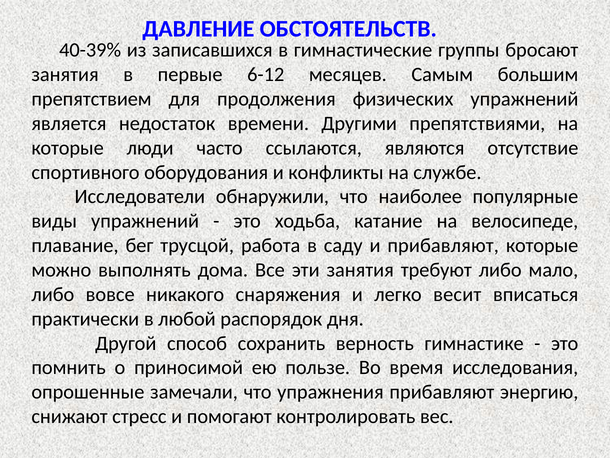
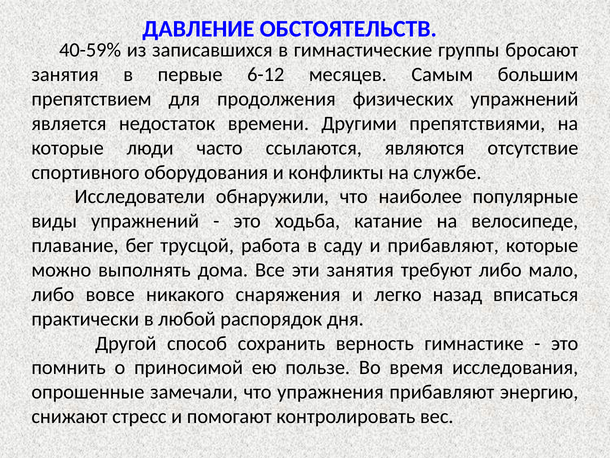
40-39%: 40-39% -> 40-59% (90, 50)
весит: весит -> назад (457, 294)
